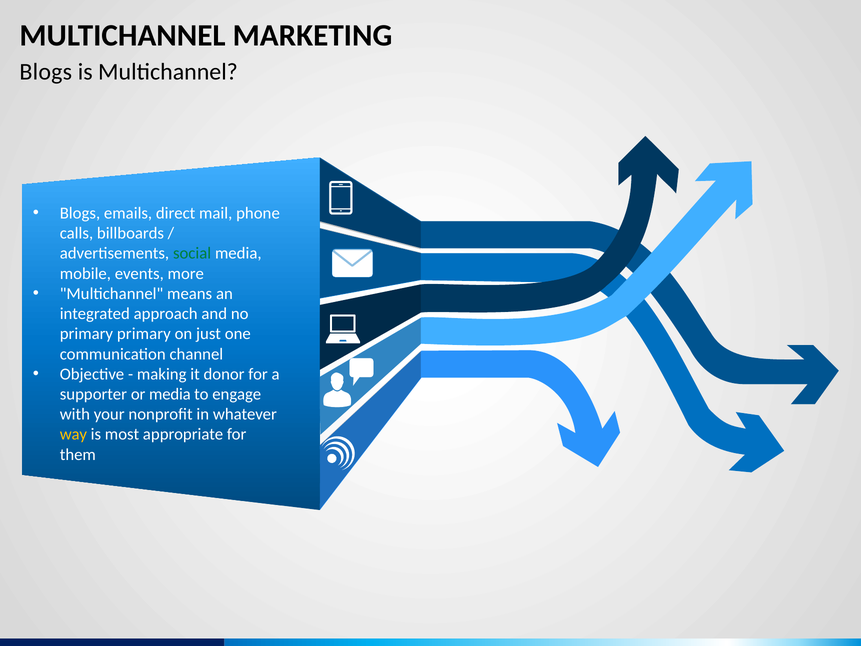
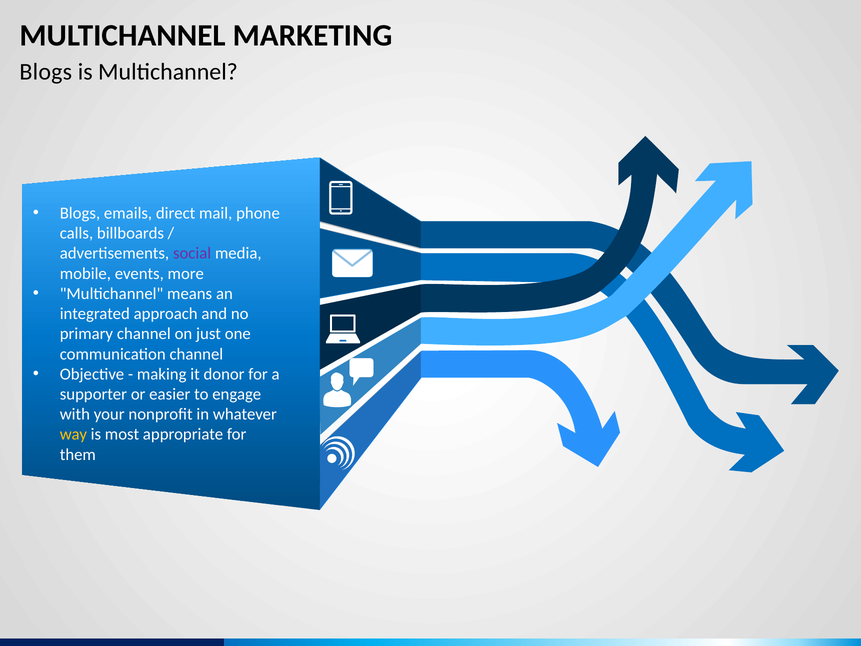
social colour: green -> purple (192, 253)
primary primary: primary -> channel (144, 334)
or media: media -> easier (170, 394)
